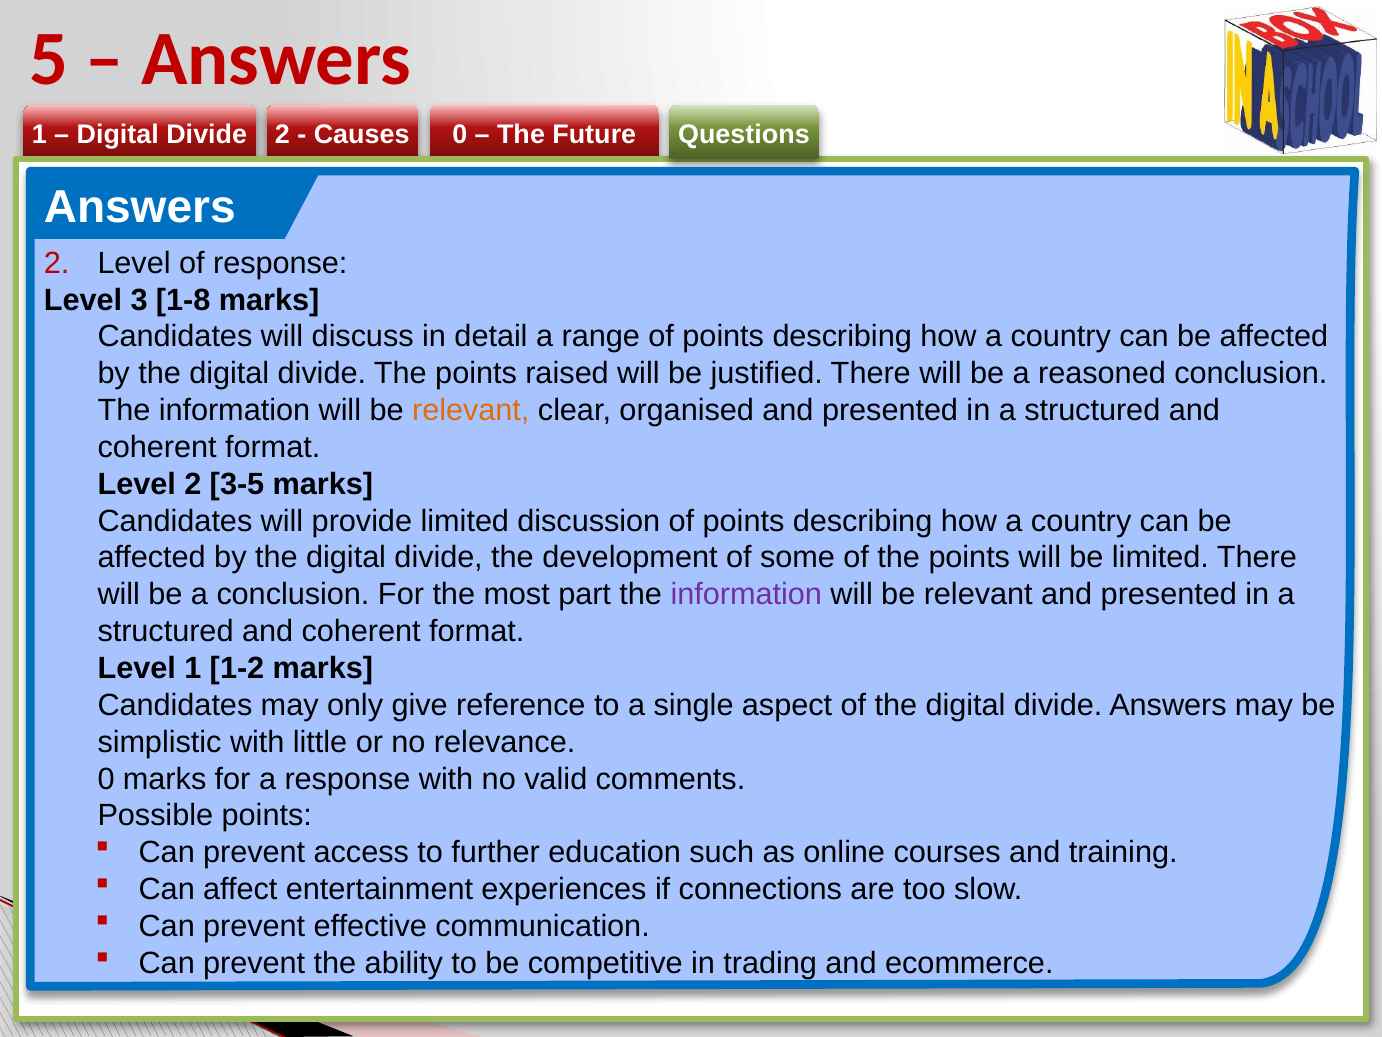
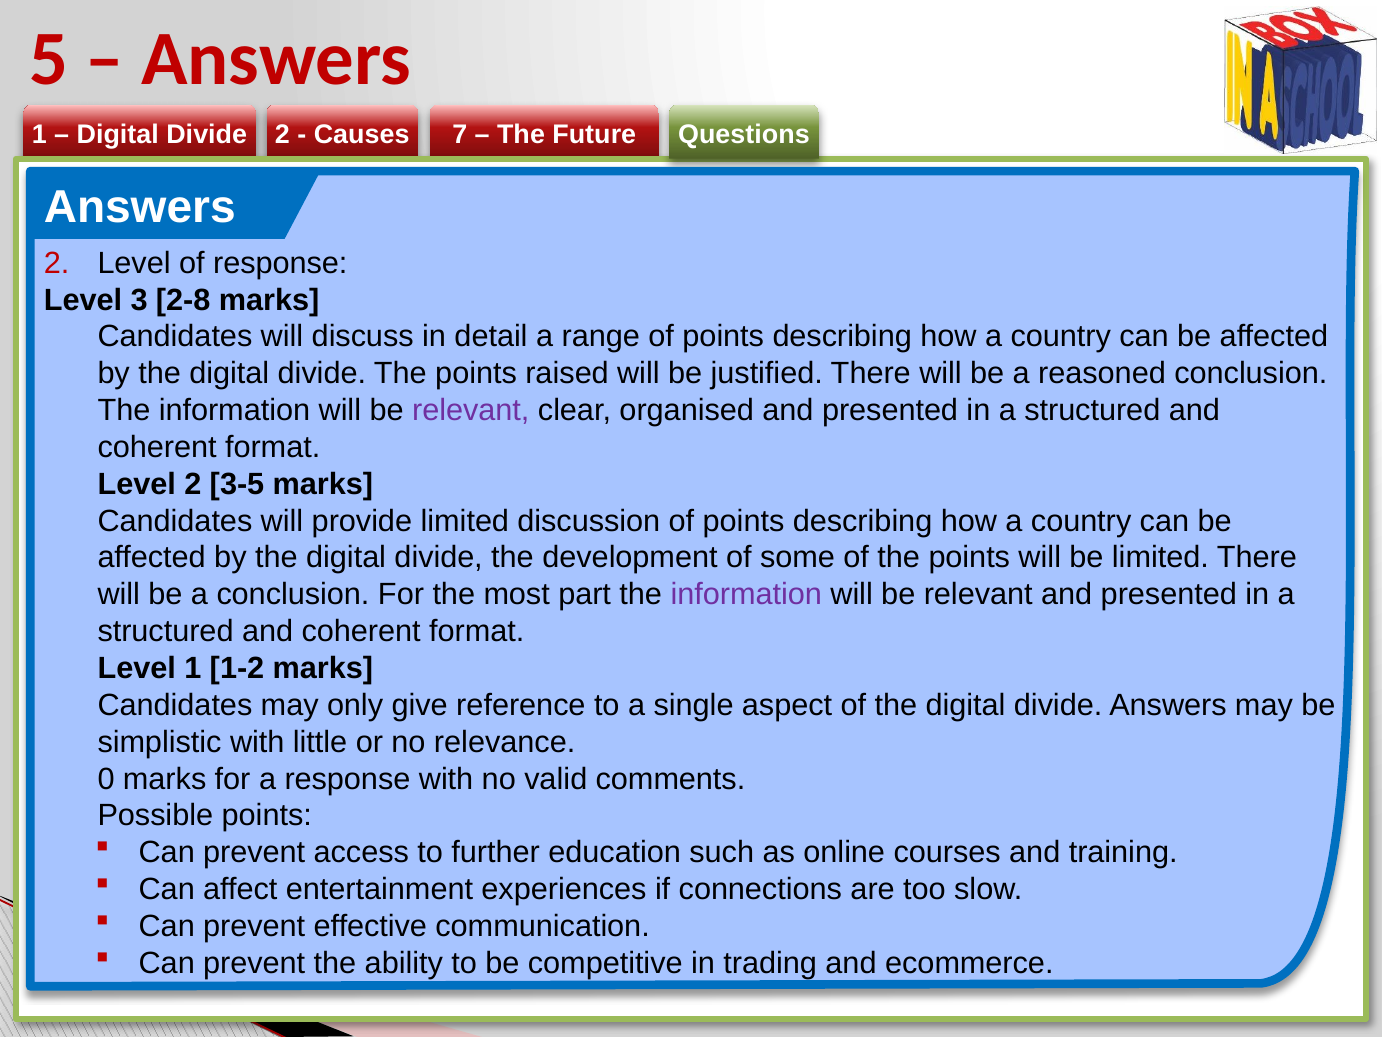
0: 0 -> 7 (460, 135)
1-8: 1-8 -> 2-8 (183, 300)
relevant colour: orange -> purple (471, 410)
